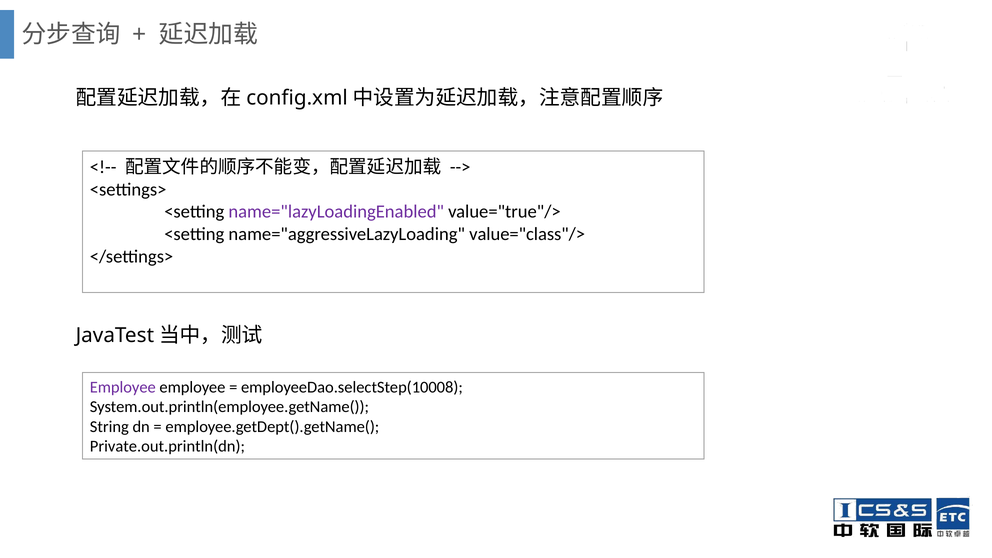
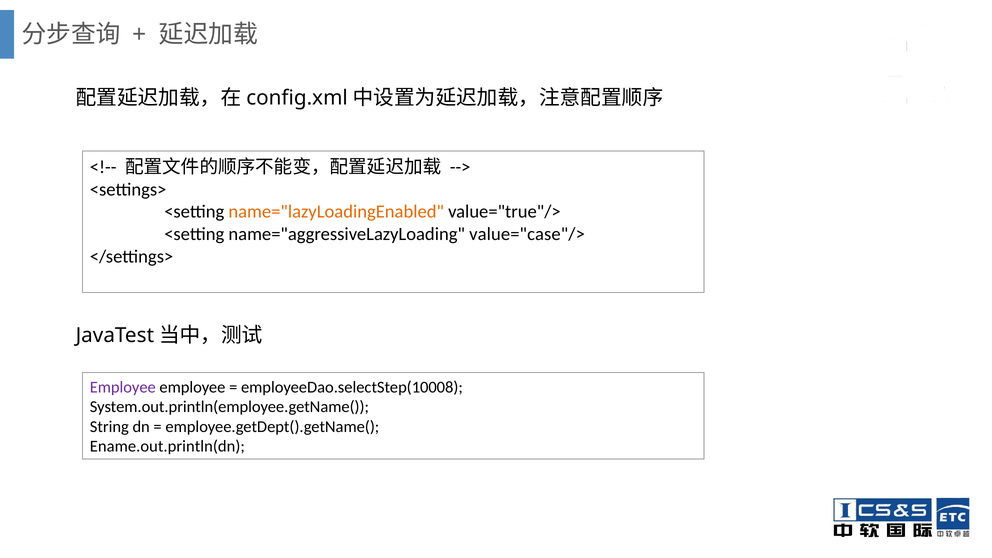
name="lazyLoadingEnabled colour: purple -> orange (336, 212)
value="class"/>: value="class"/> -> value="case"/> (527, 234)
Private.out.println(dn: Private.out.println(dn -> Ename.out.println(dn (167, 447)
